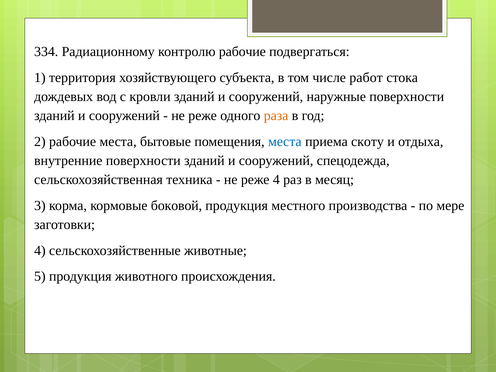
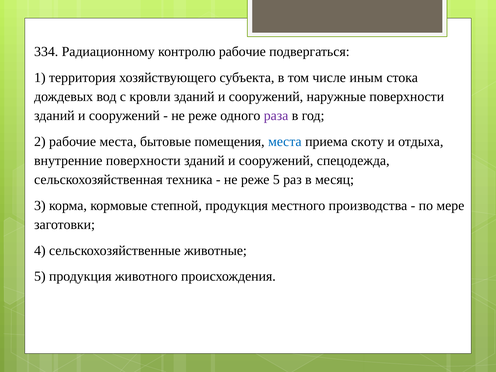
работ: работ -> иным (366, 78)
раза colour: orange -> purple (276, 116)
реже 4: 4 -> 5 (276, 180)
боковой: боковой -> степной (176, 206)
